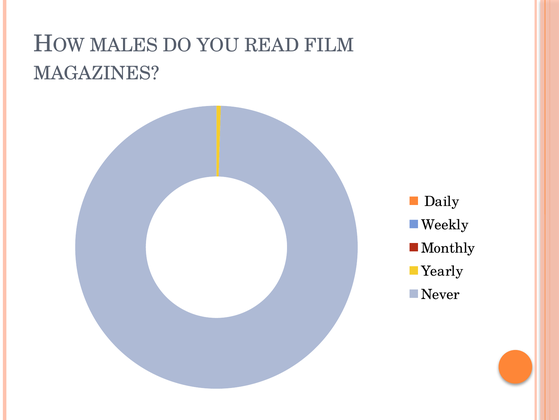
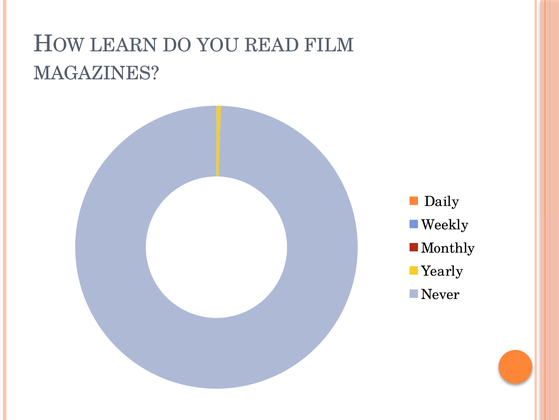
MALES: MALES -> LEARN (124, 45)
